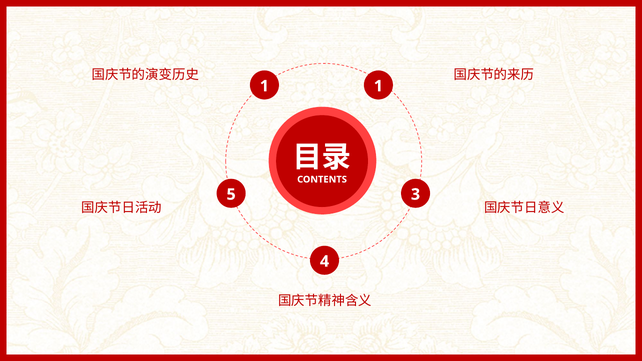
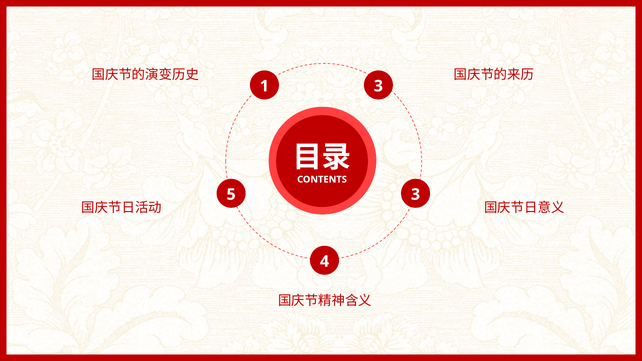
1 1: 1 -> 3 (378, 86)
